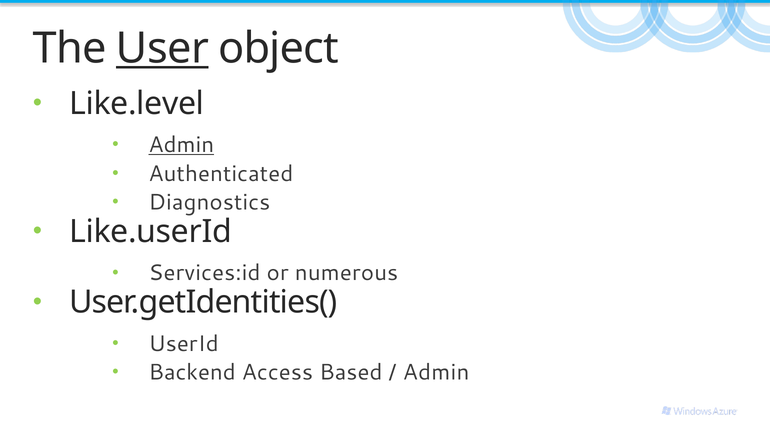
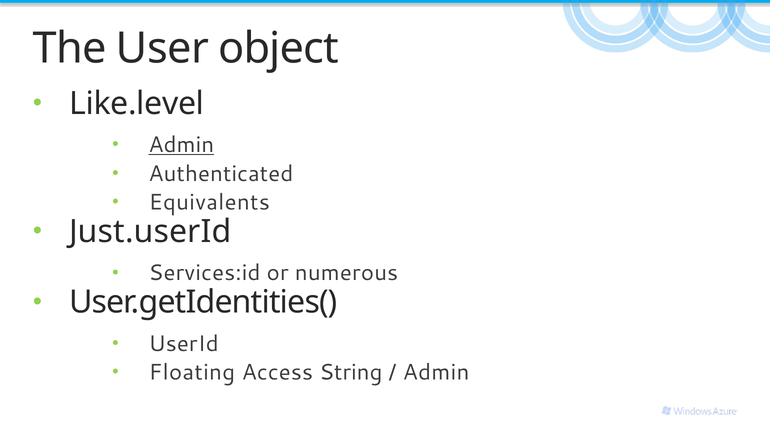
User underline: present -> none (163, 49)
Diagnostics: Diagnostics -> Equivalents (209, 203)
Like.userId: Like.userId -> Just.userId (150, 232)
Backend: Backend -> Floating (192, 373)
Based: Based -> String (351, 373)
